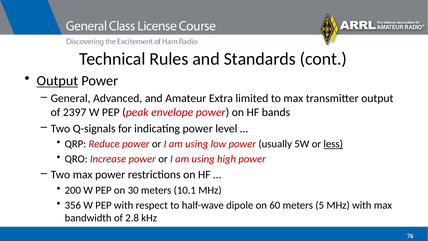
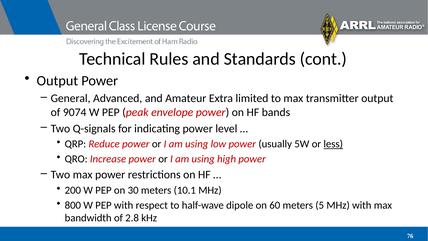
Output underline: present -> none (57, 81)
2397: 2397 -> 9074 (75, 112)
356: 356 -> 800 (73, 205)
